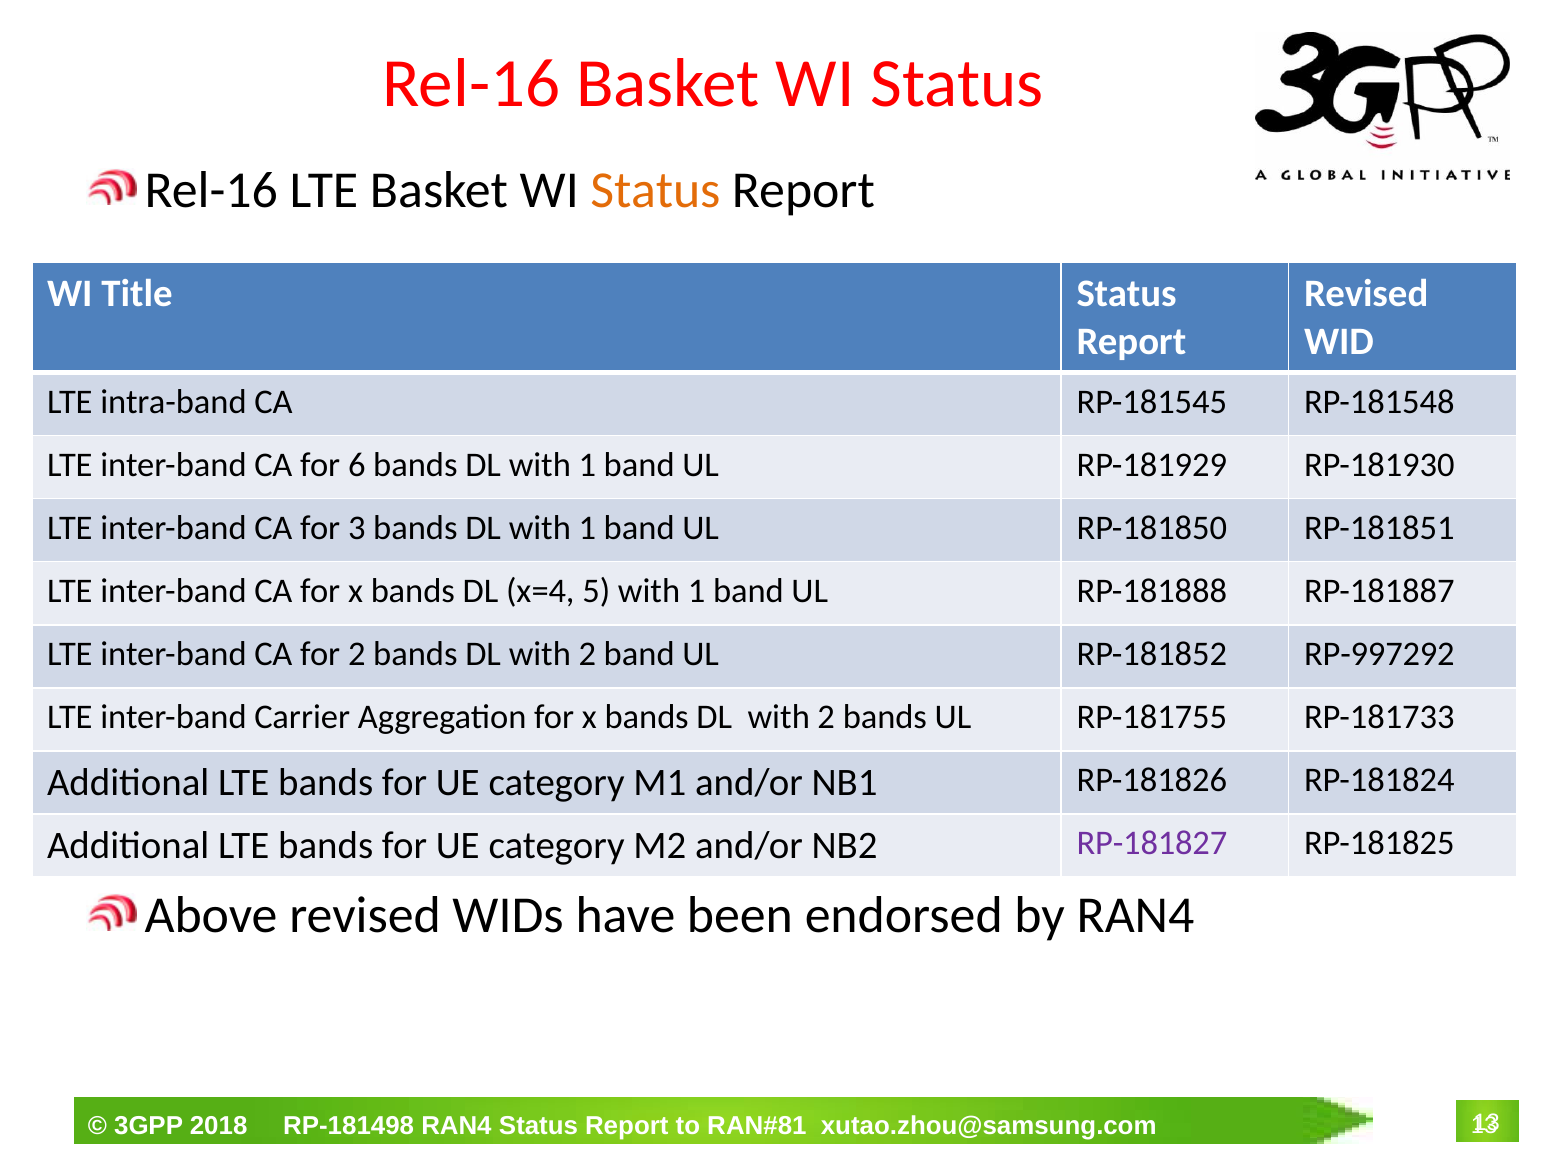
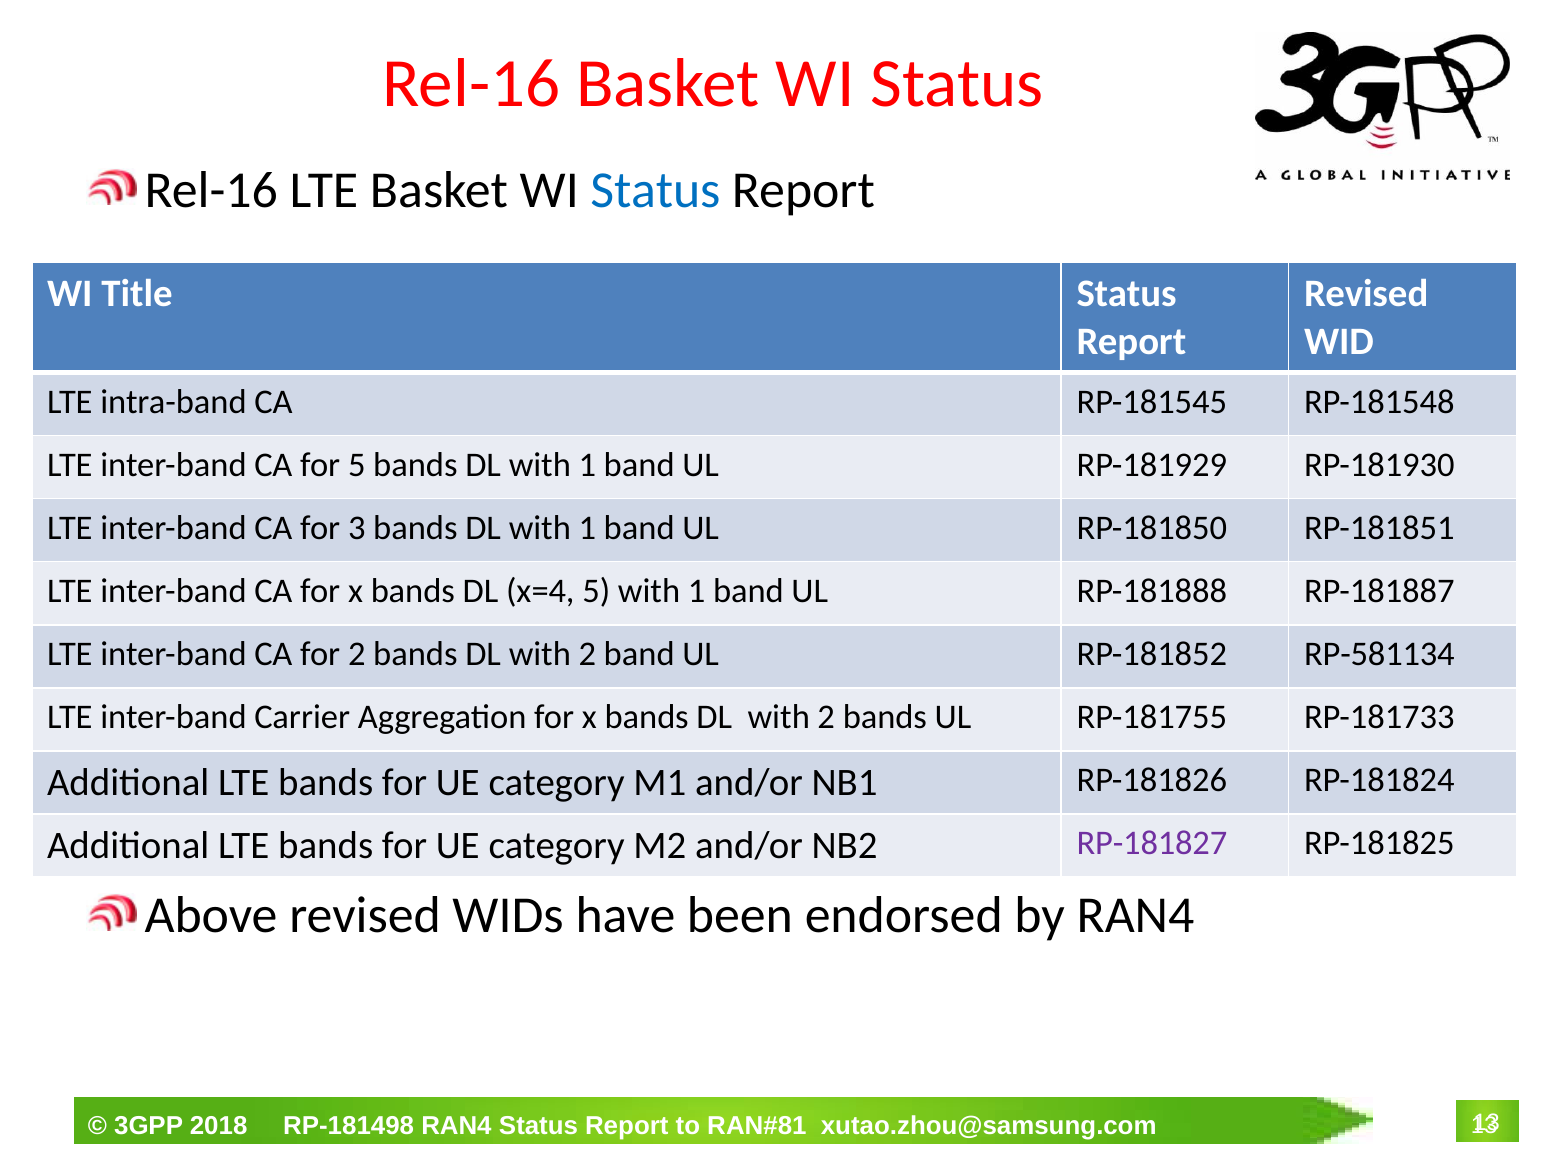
Status colour: orange -> blue (655, 190)
for 6: 6 -> 5 (357, 465)
RP-997292: RP-997292 -> RP-581134 (1379, 654)
